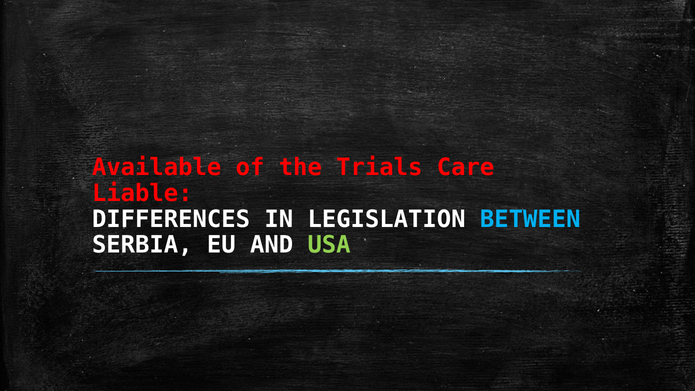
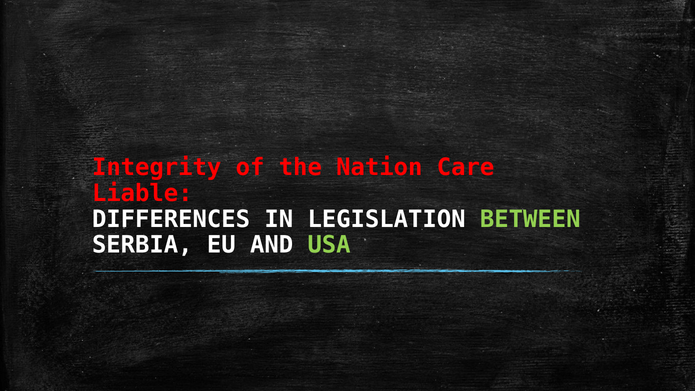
Available: Available -> Integrity (157, 168)
Trials: Trials -> Nation (379, 168)
BETWEEN colour: light blue -> light green (530, 219)
